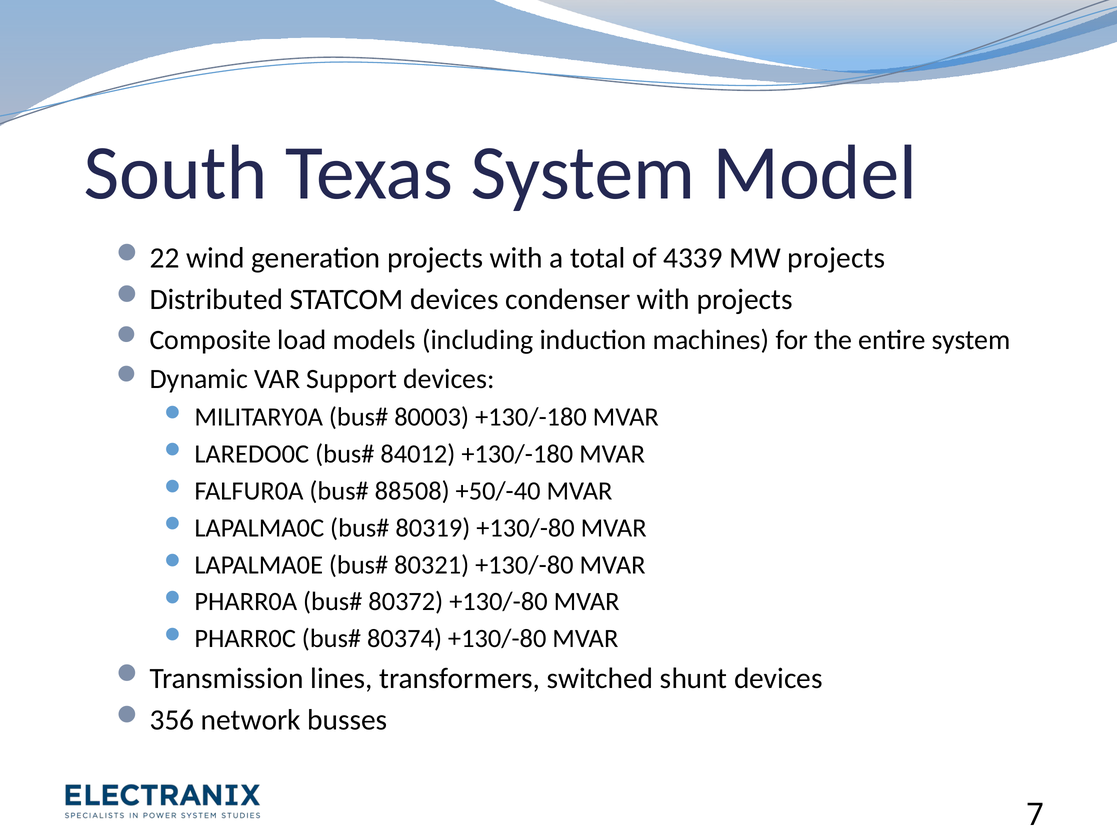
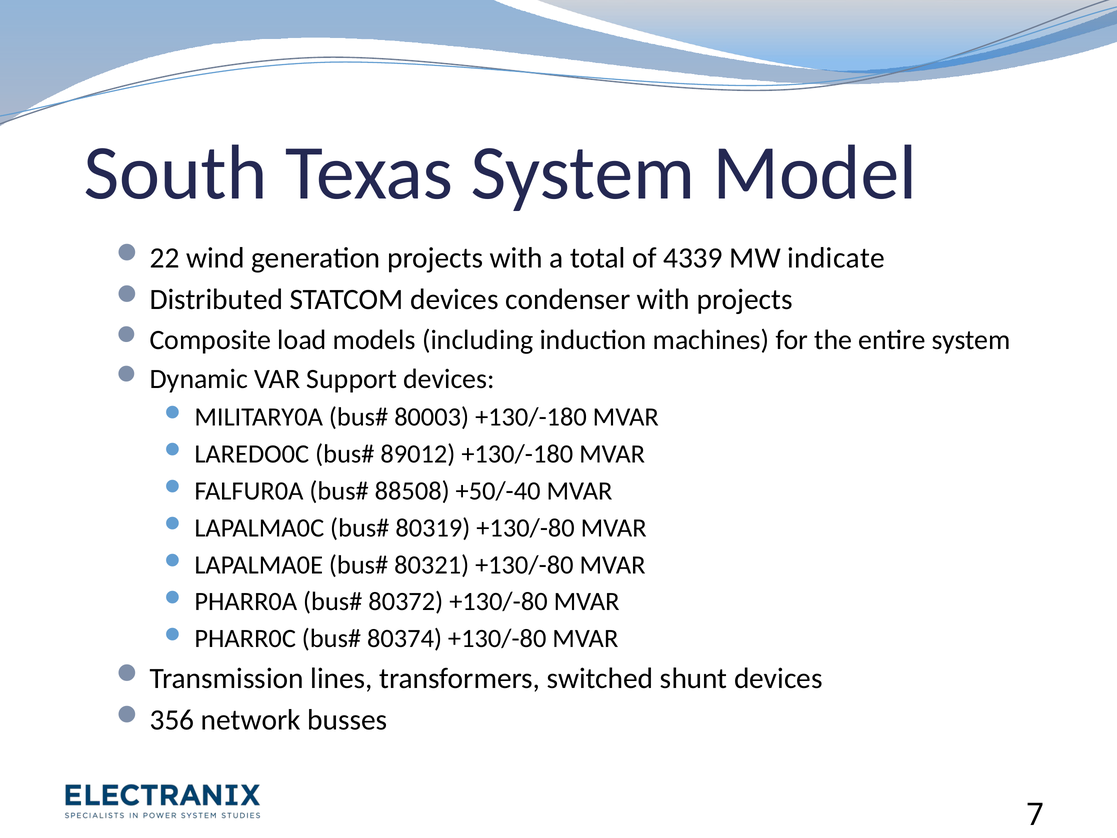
MW projects: projects -> indicate (836, 258)
84012: 84012 -> 89012 (418, 454)
